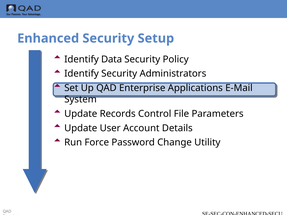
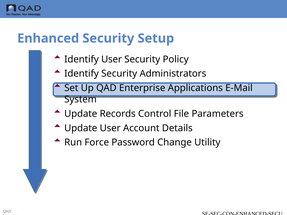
Identify Data: Data -> User (112, 59)
